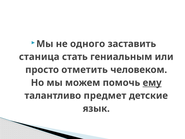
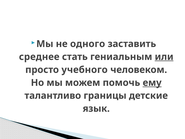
станица: станица -> среднее (39, 57)
или underline: none -> present (164, 57)
отметить: отметить -> учебного (85, 70)
предмет: предмет -> границы (105, 95)
